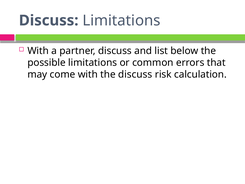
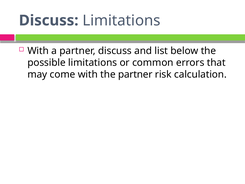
the discuss: discuss -> partner (135, 74)
